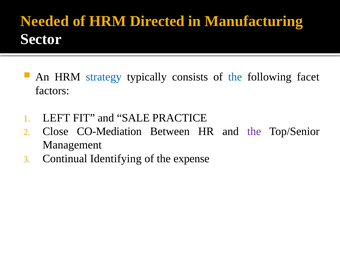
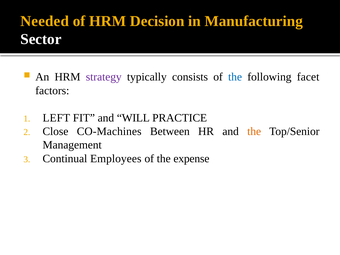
Directed: Directed -> Decision (157, 21)
strategy colour: blue -> purple (104, 77)
SALE: SALE -> WILL (133, 118)
CO-Mediation: CO-Mediation -> CO-Machines (109, 131)
the colour: purple -> orange (254, 131)
Identifying: Identifying -> Employees (116, 159)
